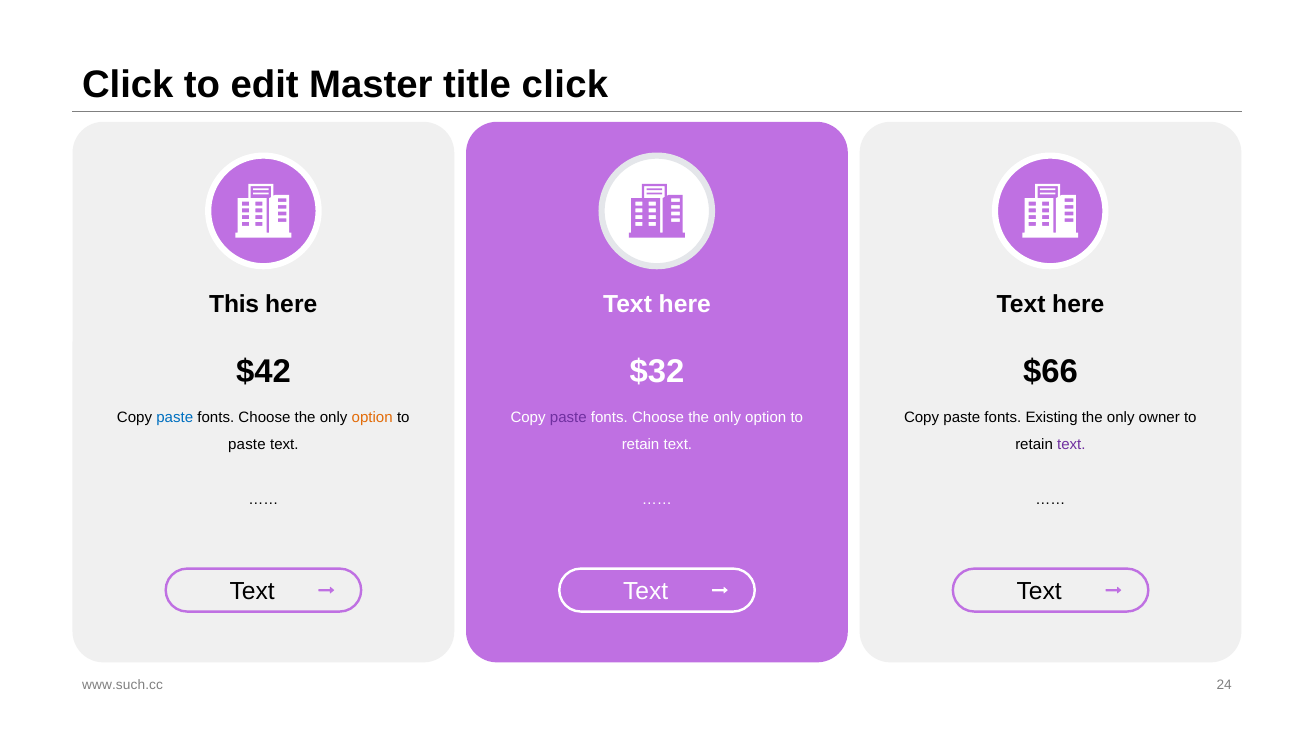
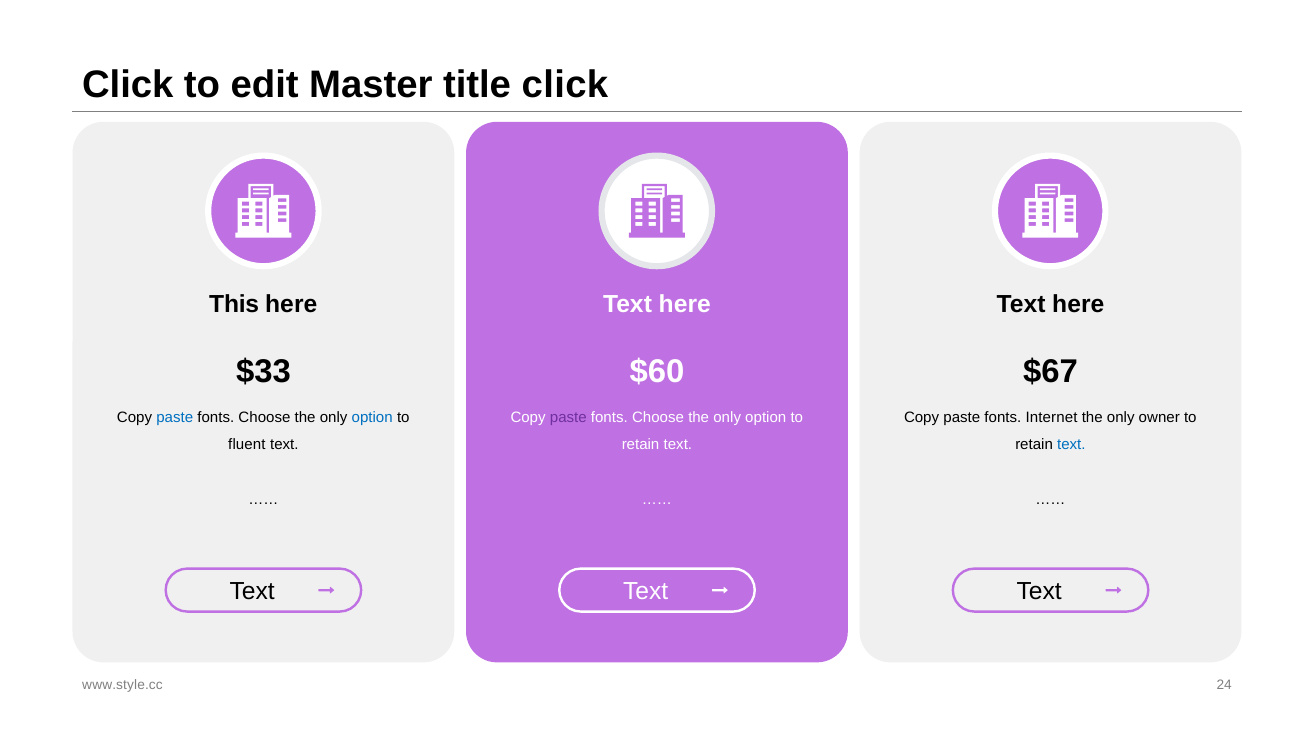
$42: $42 -> $33 (263, 372)
$32: $32 -> $60 (657, 372)
$66: $66 -> $67 (1051, 372)
option colour: orange -> blue (372, 418)
Existing: Existing -> Internet (1051, 418)
paste: paste -> fluent (247, 445)
text colour: purple -> blue (1071, 445)
www.such.cc: www.such.cc -> www.style.cc (123, 685)
